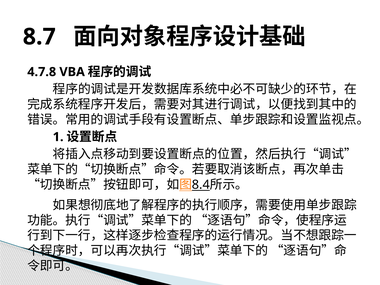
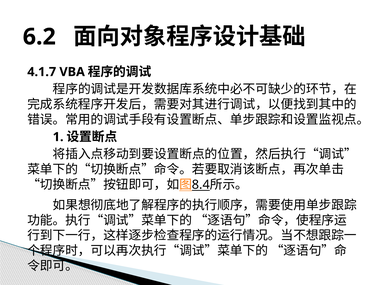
8.7: 8.7 -> 6.2 (39, 37)
4.7.8: 4.7.8 -> 4.1.7 (42, 72)
